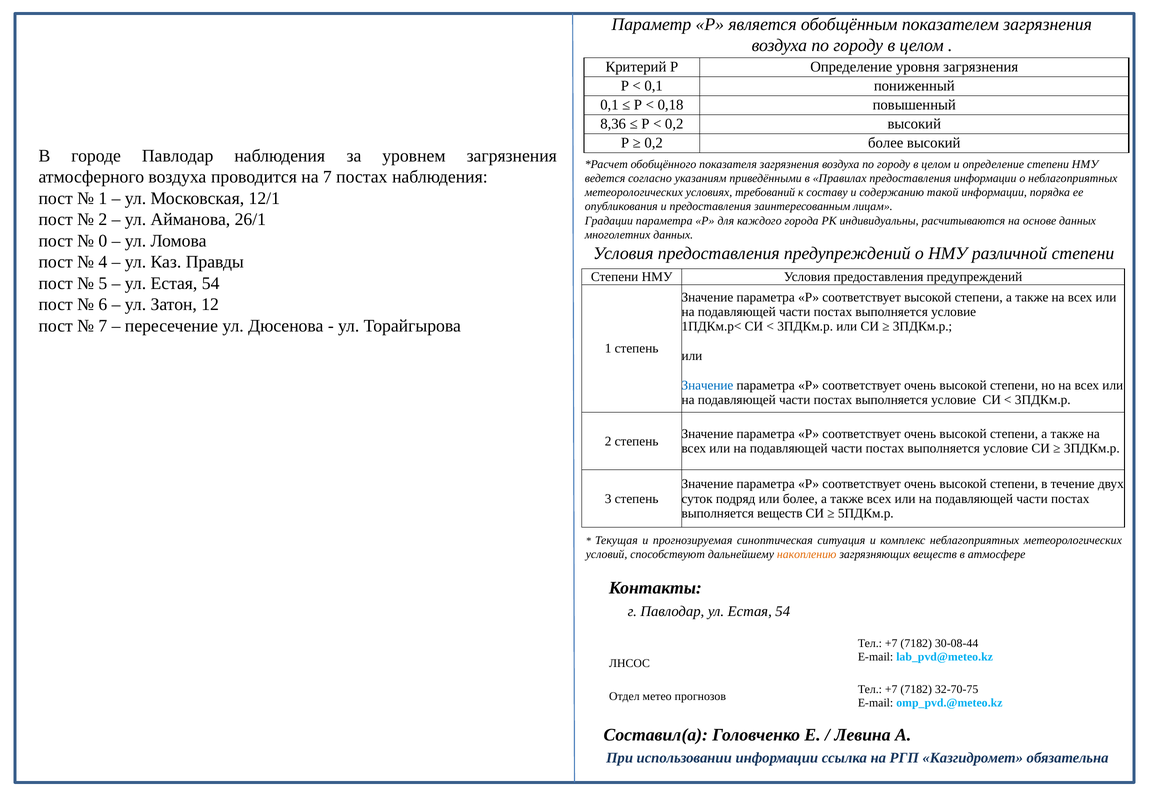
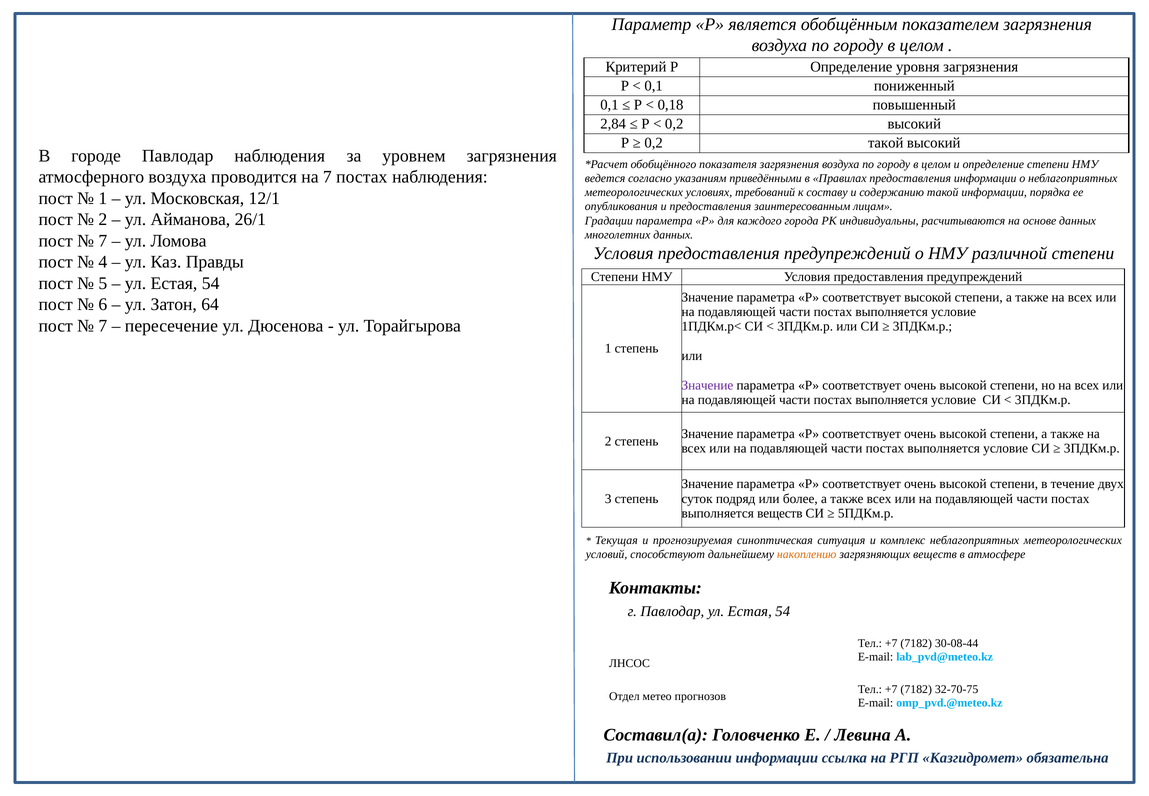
8,36: 8,36 -> 2,84 (613, 124)
0,2 более: более -> такой (886, 143)
0: 0 -> 7 (103, 241)
12: 12 -> 64 (210, 304)
Значение colour: blue -> purple (707, 385)
